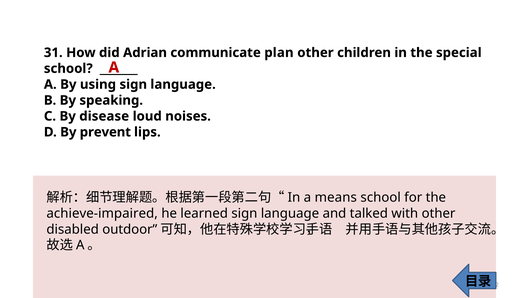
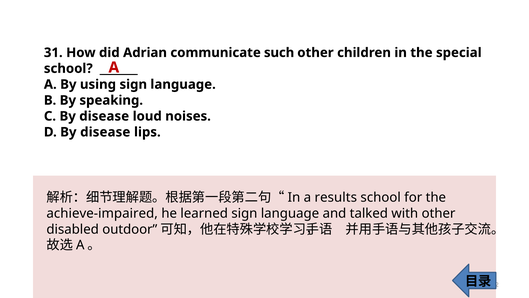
plan: plan -> such (279, 53)
D By prevent: prevent -> disease (105, 132)
means: means -> results (336, 197)
